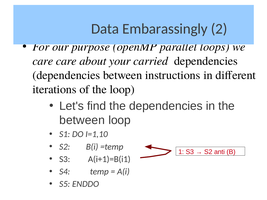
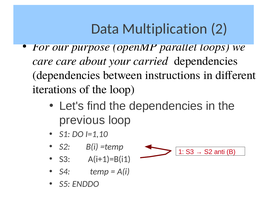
Embarassingly: Embarassingly -> Multiplication (165, 29)
between: between -> previous (82, 120)
